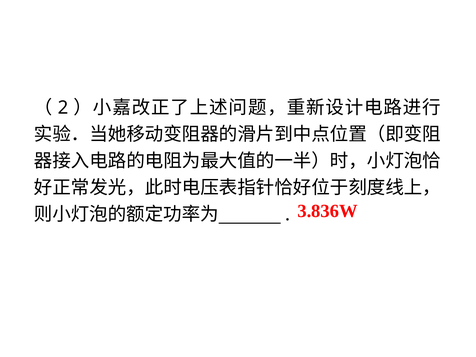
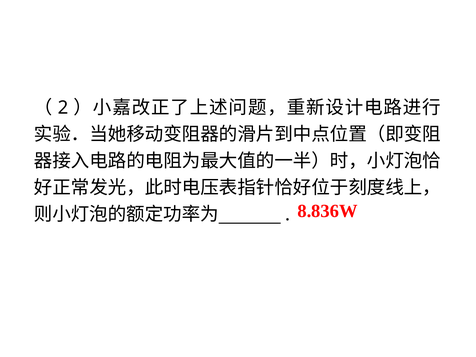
3.836W: 3.836W -> 8.836W (327, 211)
